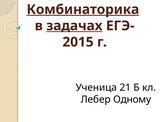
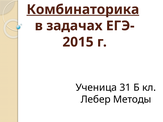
задачах underline: present -> none (74, 26)
21: 21 -> 31 (125, 88)
Одному: Одному -> Методы (132, 100)
